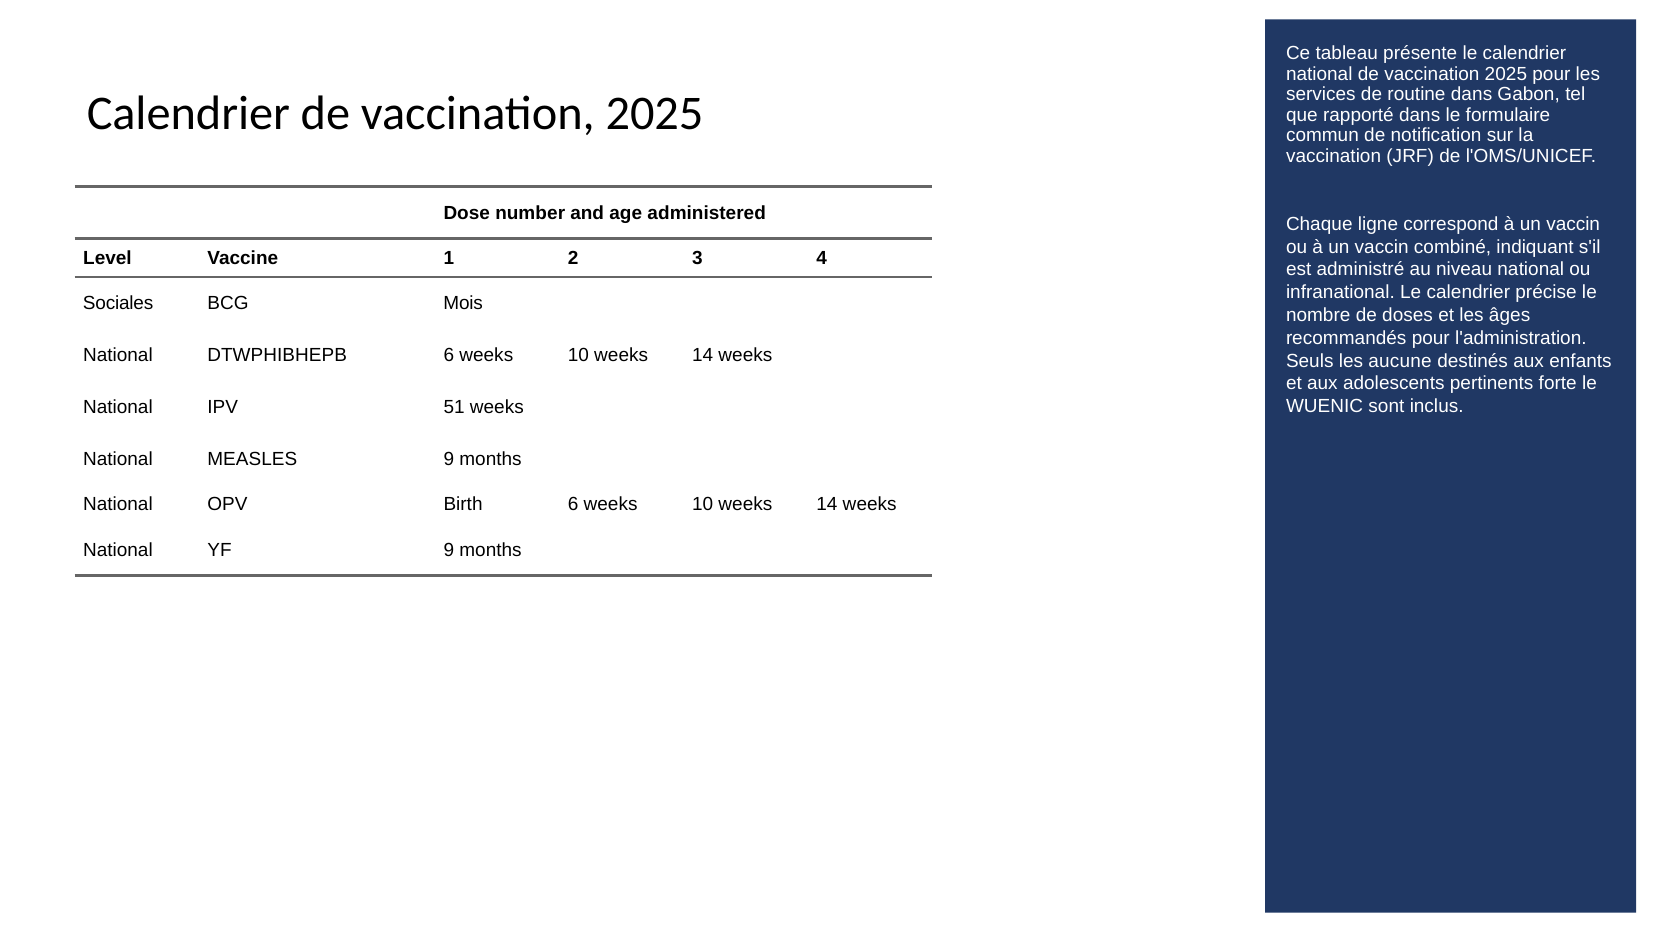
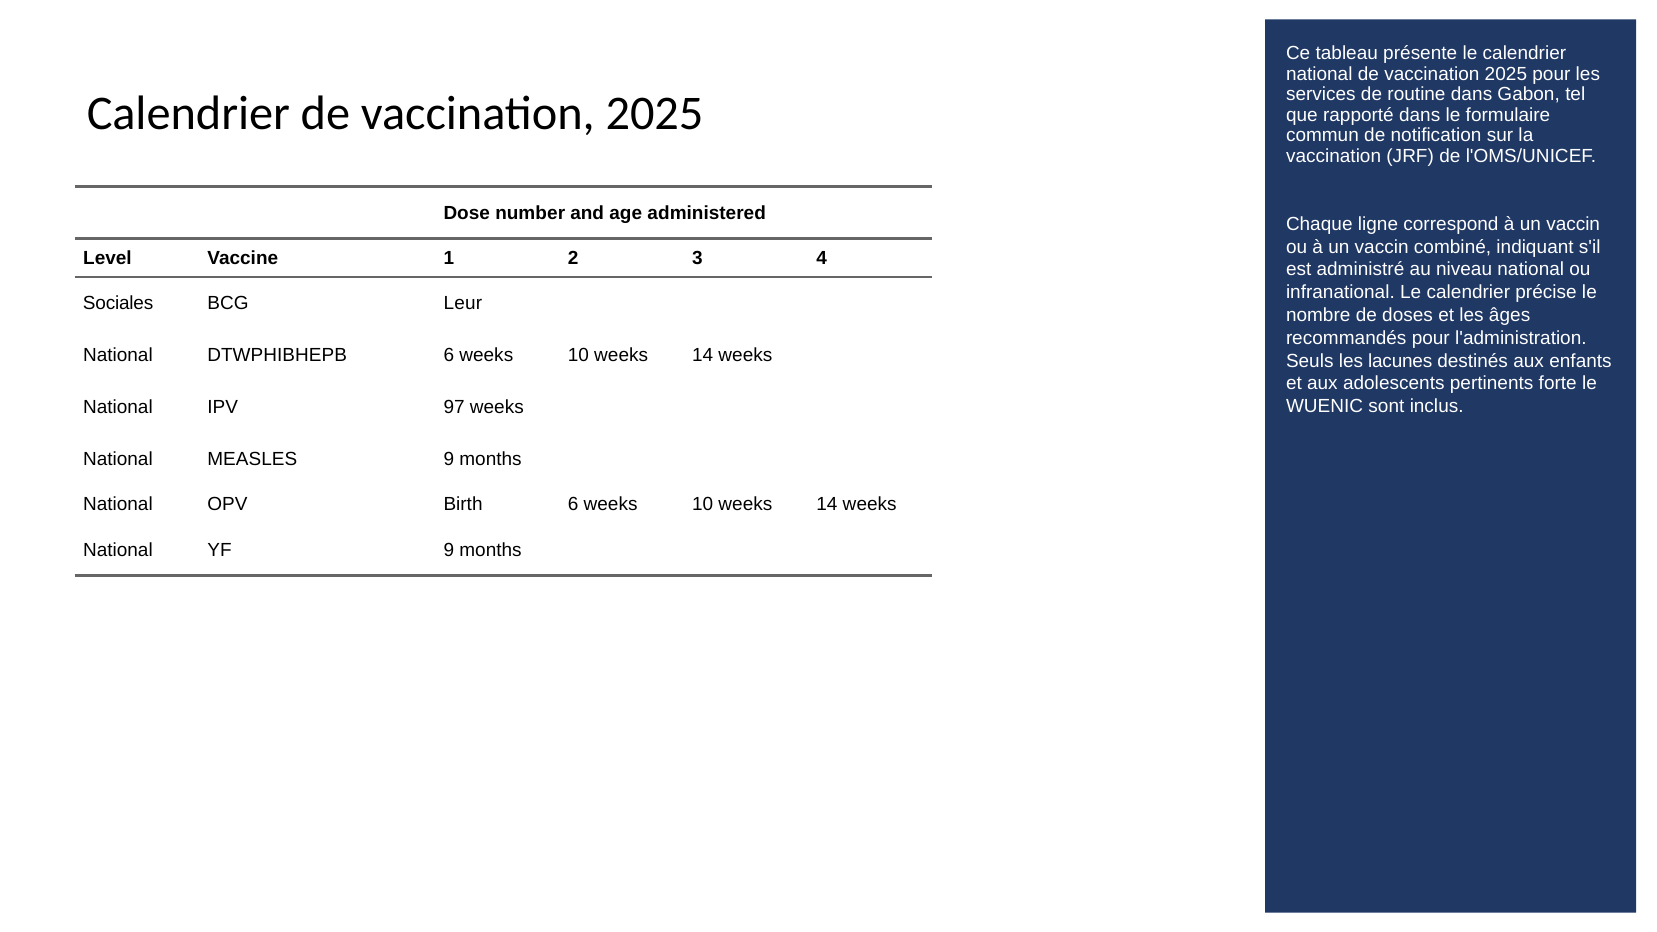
Mois: Mois -> Leur (463, 303)
aucune: aucune -> lacunes (1400, 361)
51: 51 -> 97 (454, 407)
